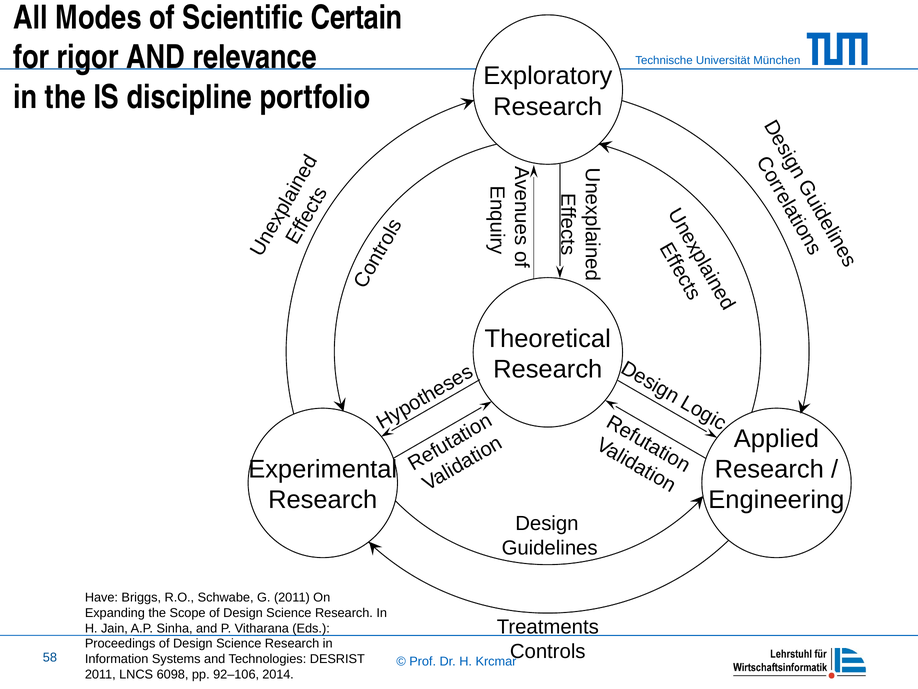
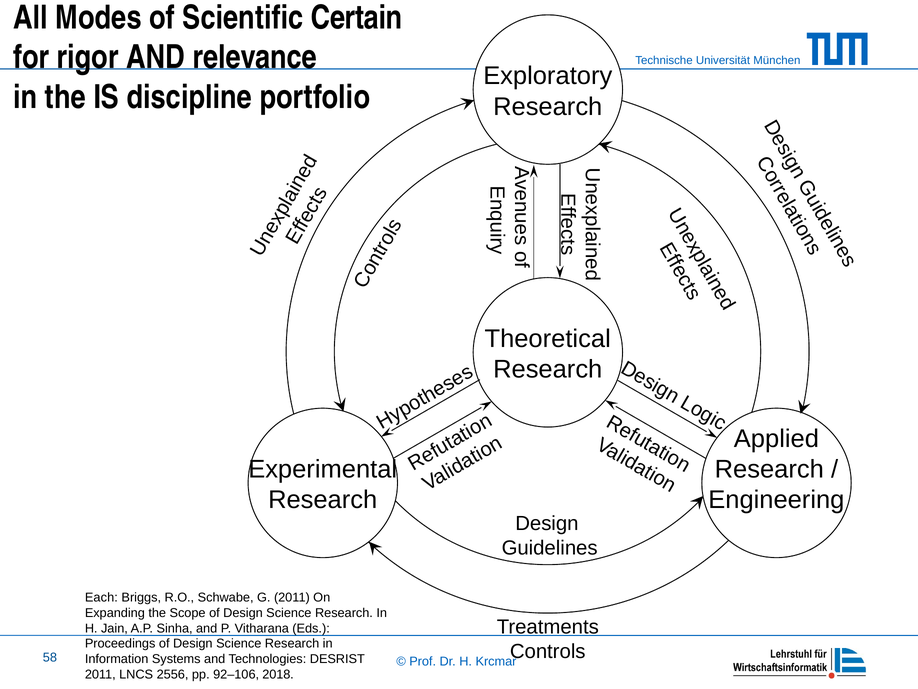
Have: Have -> Each (101, 597)
6098: 6098 -> 2556 (173, 674)
2014: 2014 -> 2018 (278, 674)
